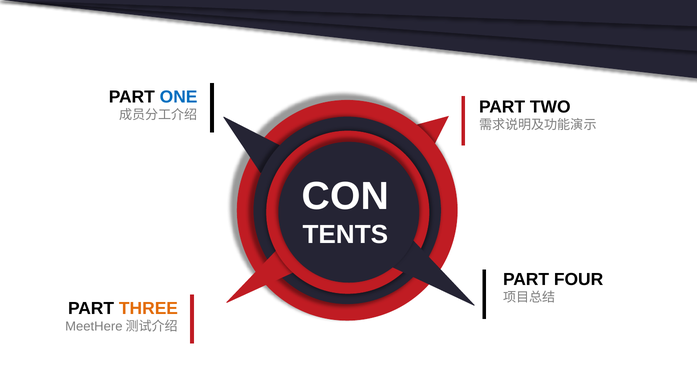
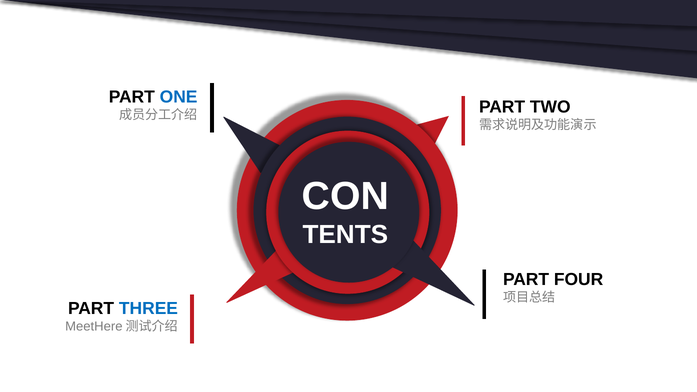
THREE colour: orange -> blue (148, 309)
